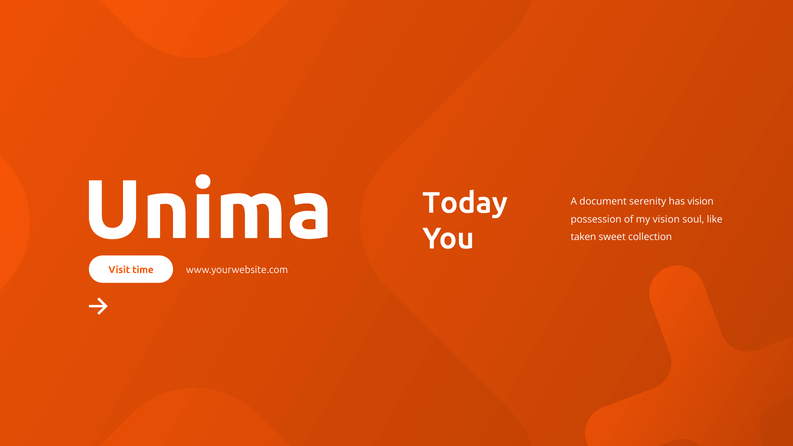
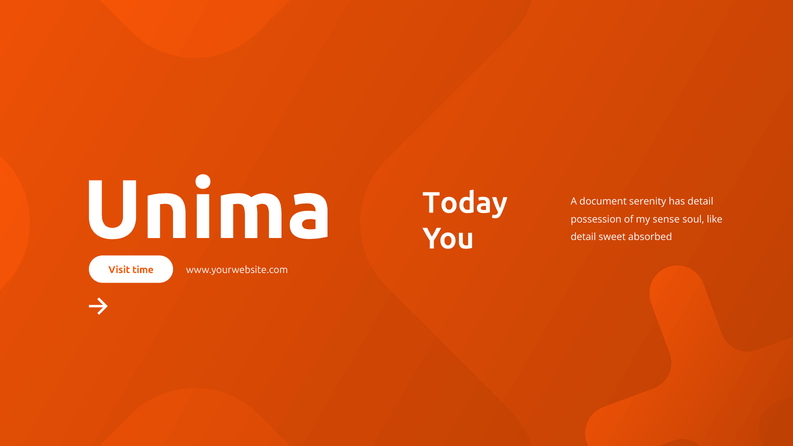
has vision: vision -> detail (700, 202)
my vision: vision -> sense (666, 219)
taken: taken -> detail (583, 237)
collection: collection -> absorbed (650, 237)
